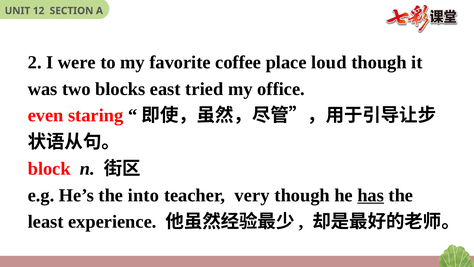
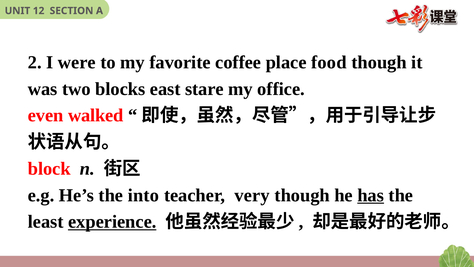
loud: loud -> food (329, 62)
tried: tried -> stare (204, 89)
staring: staring -> walked (96, 115)
experience underline: none -> present (112, 222)
